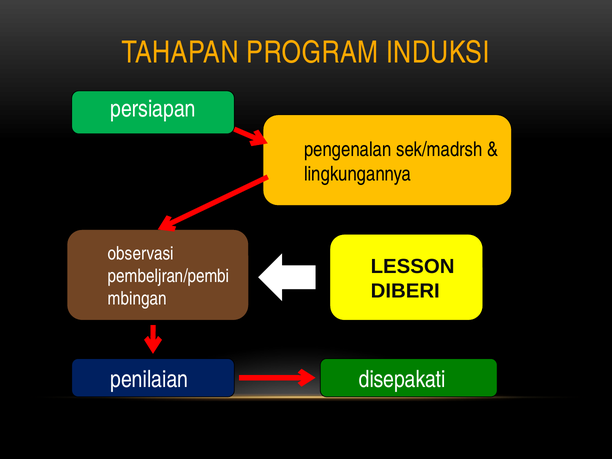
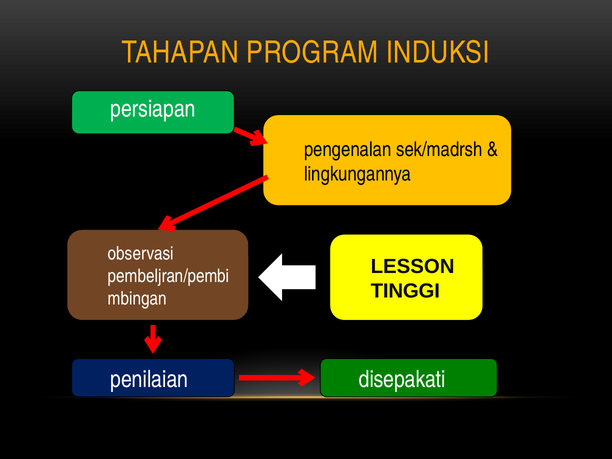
DIBERI: DIBERI -> TINGGI (405, 291)
